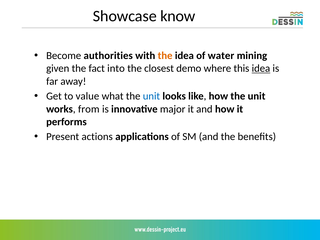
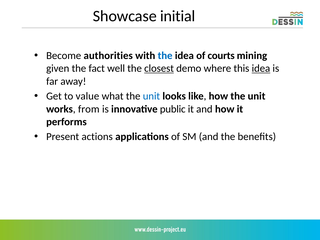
know: know -> initial (178, 16)
the colour: orange -> blue (165, 56)
water: water -> courts (221, 56)
into: into -> well (116, 68)
closest underline: none -> present (159, 68)
major: major -> public (173, 109)
